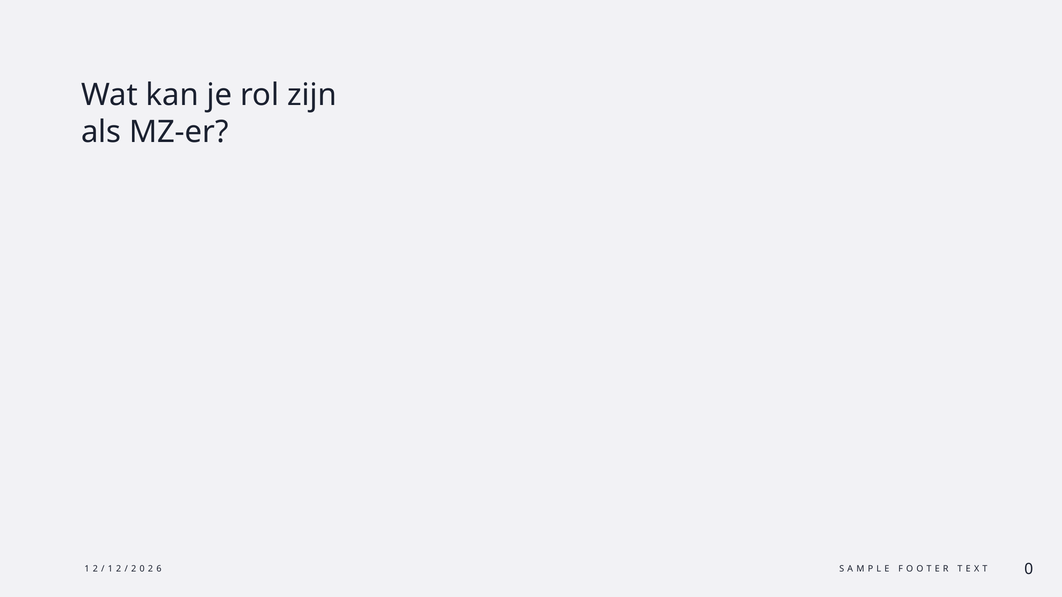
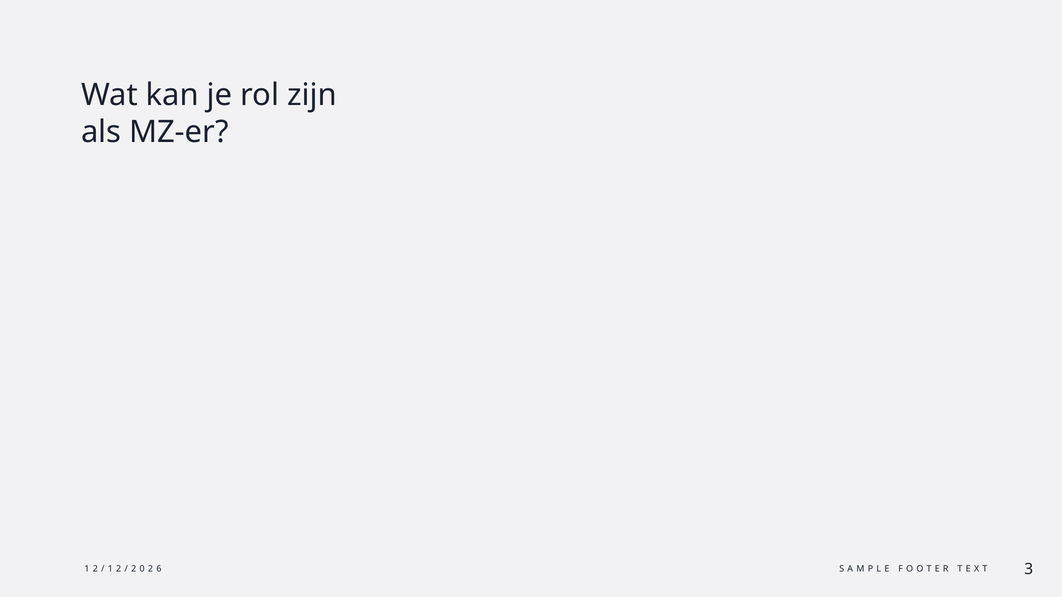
0: 0 -> 3 (1029, 569)
